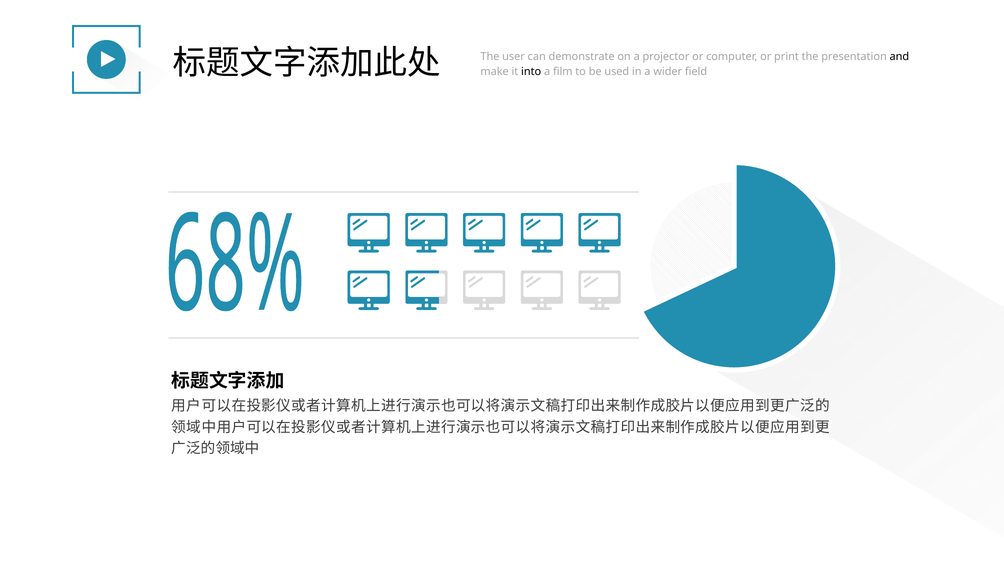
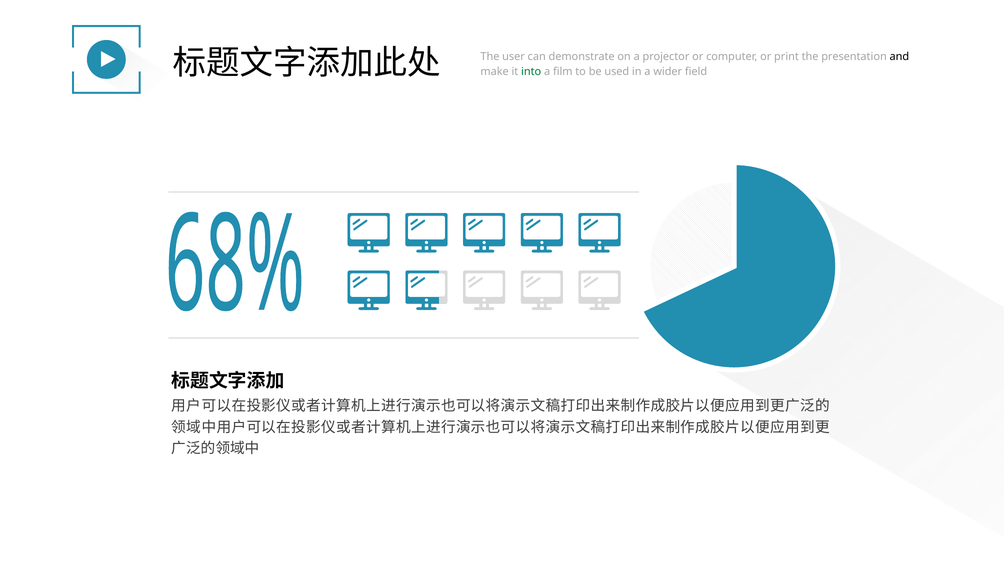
into colour: black -> green (531, 72)
